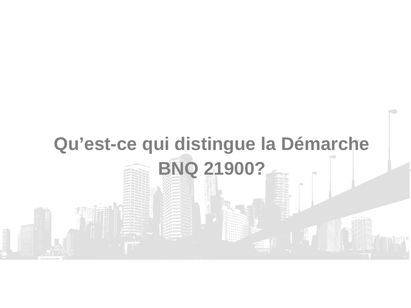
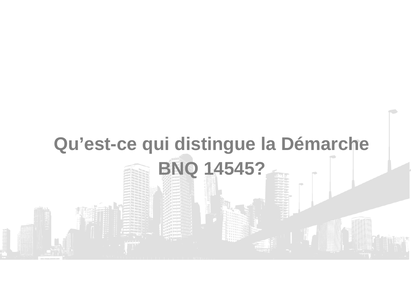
21900: 21900 -> 14545 (235, 169)
